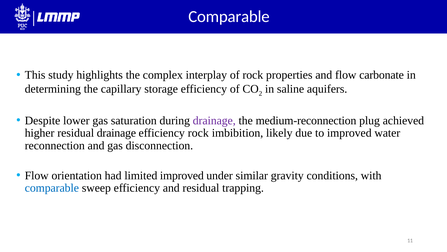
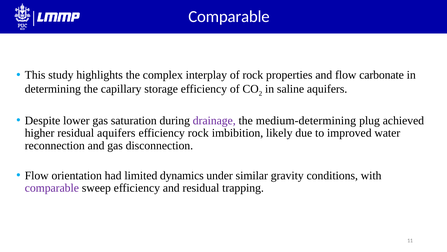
medium-reconnection: medium-reconnection -> medium-determining (306, 120)
residual drainage: drainage -> aquifers (116, 133)
limited improved: improved -> dynamics (182, 175)
comparable colour: blue -> purple (52, 188)
